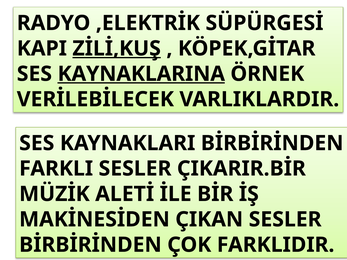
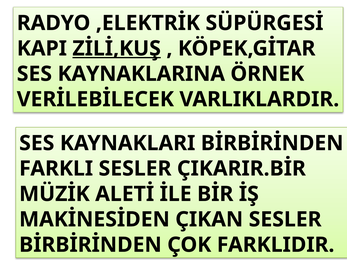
KAYNAKLARINA underline: present -> none (141, 74)
